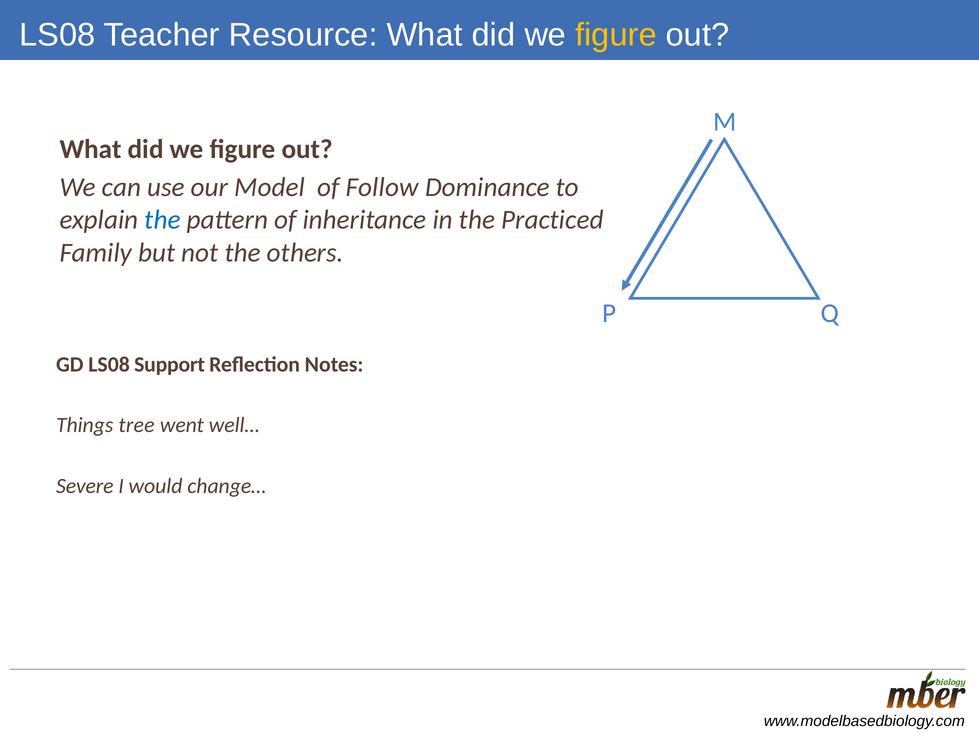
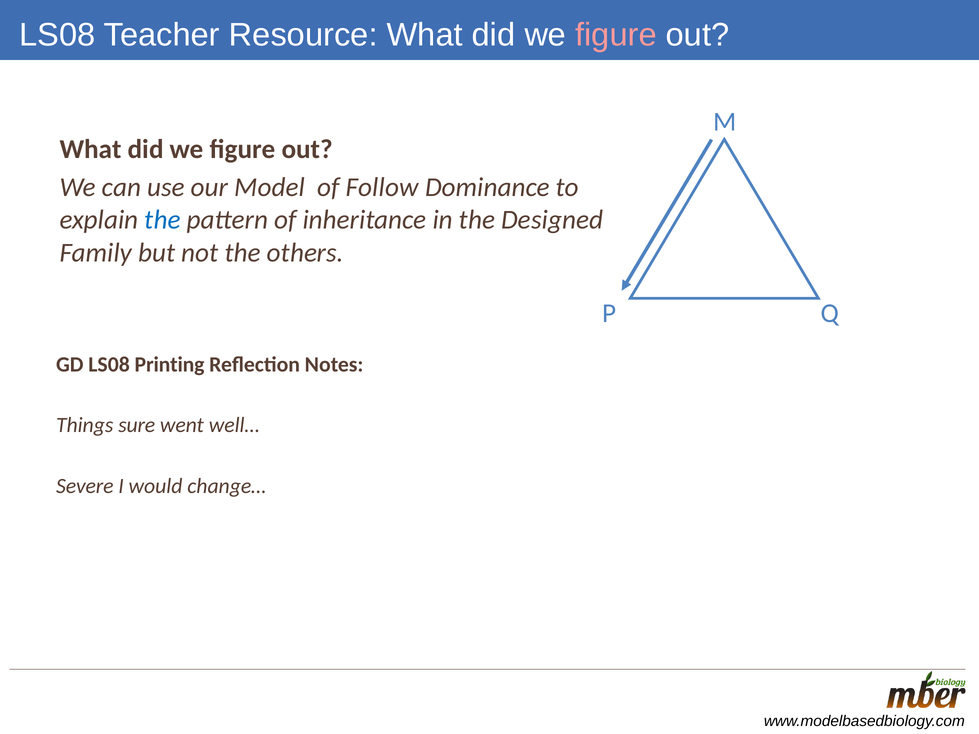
figure colour: yellow -> pink (616, 35)
Practiced: Practiced -> Designed (552, 220)
Support: Support -> Printing (170, 365)
tree: tree -> sure (137, 425)
